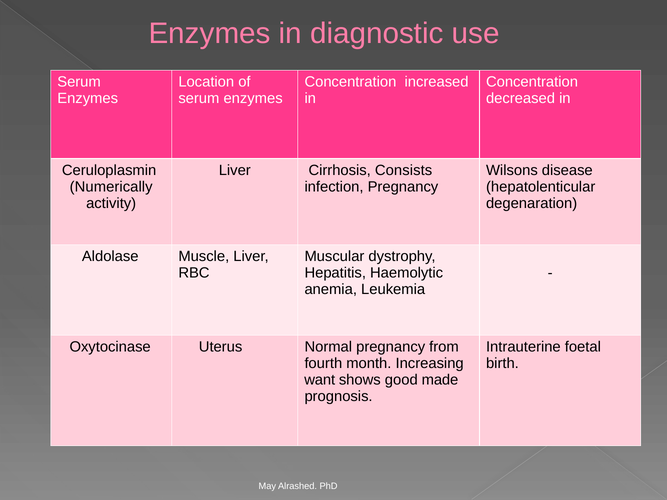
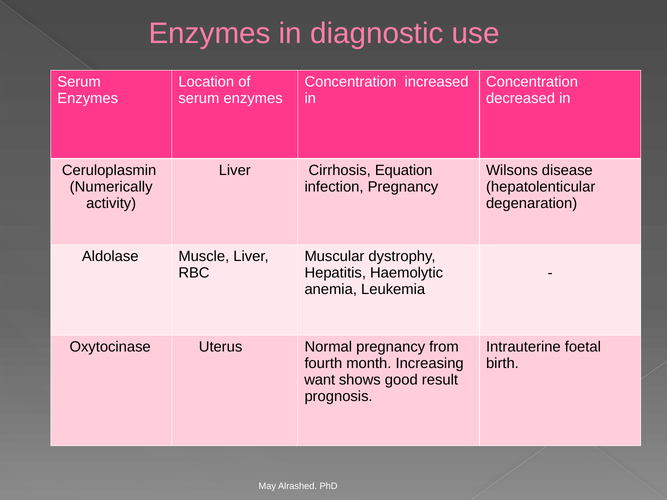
Consists: Consists -> Equation (404, 170)
made: made -> result (440, 380)
